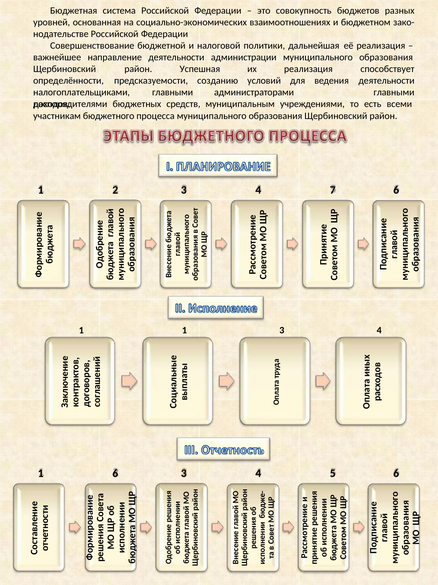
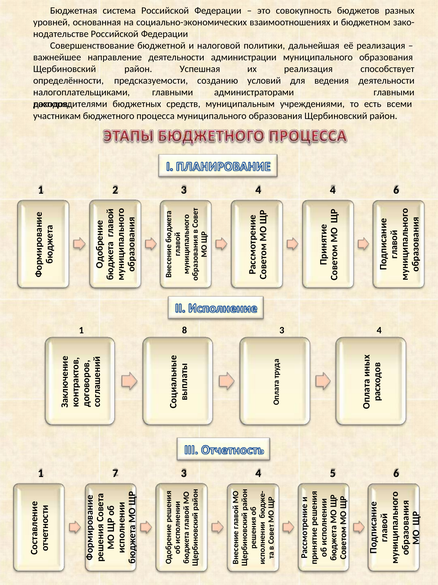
4 7: 7 -> 4 (333, 190)
1 1: 1 -> 8 (184, 330)
1 6: 6 -> 7 (115, 473)
